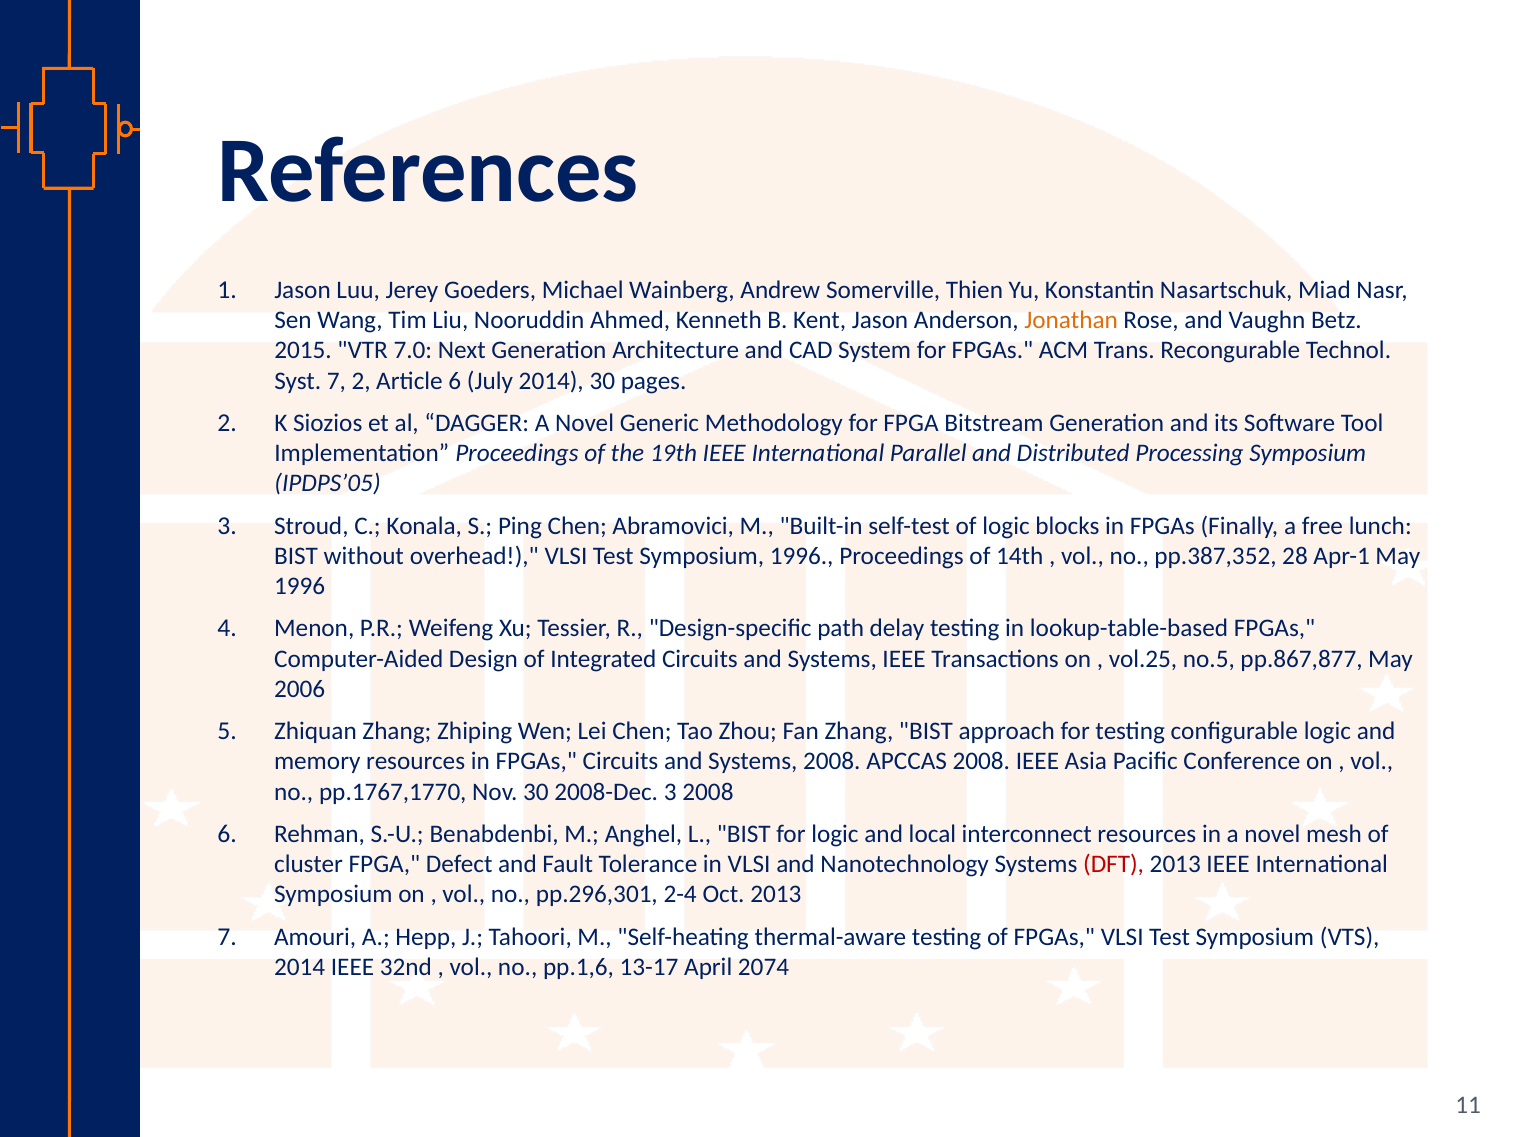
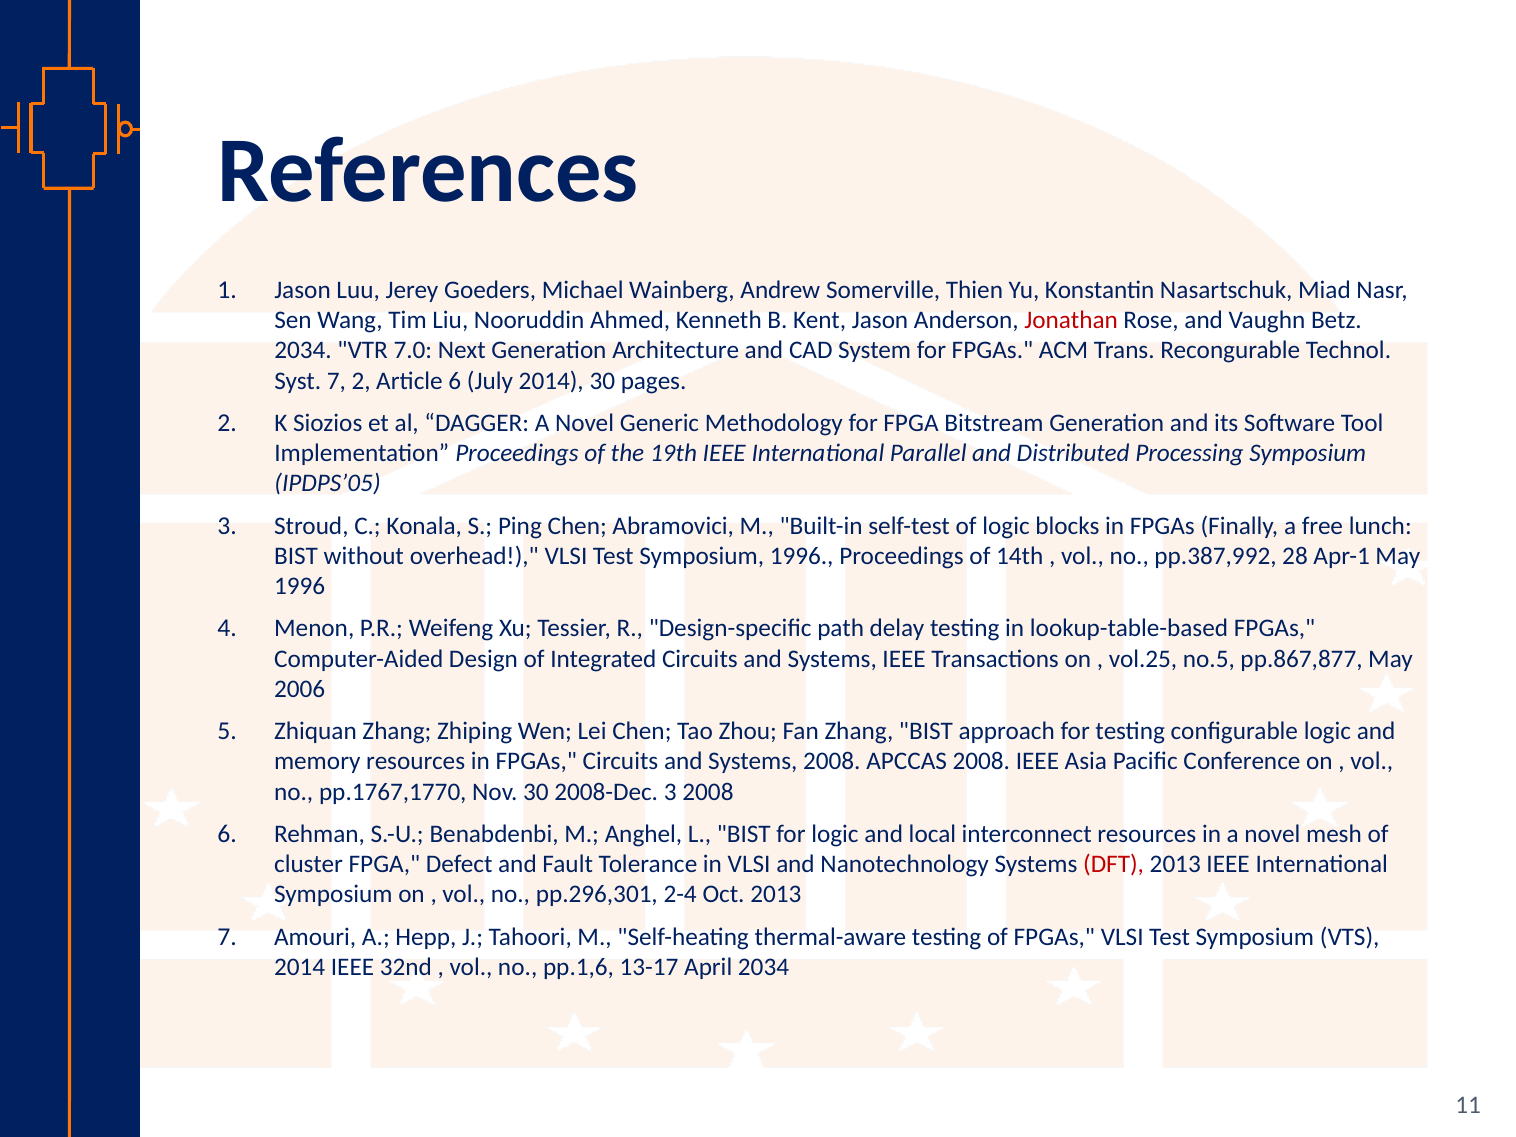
Jonathan colour: orange -> red (1071, 320)
2015: 2015 -> 2034 (303, 350)
pp.387,352: pp.387,352 -> pp.387,992 (1216, 556)
April 2074: 2074 -> 2034 (764, 967)
